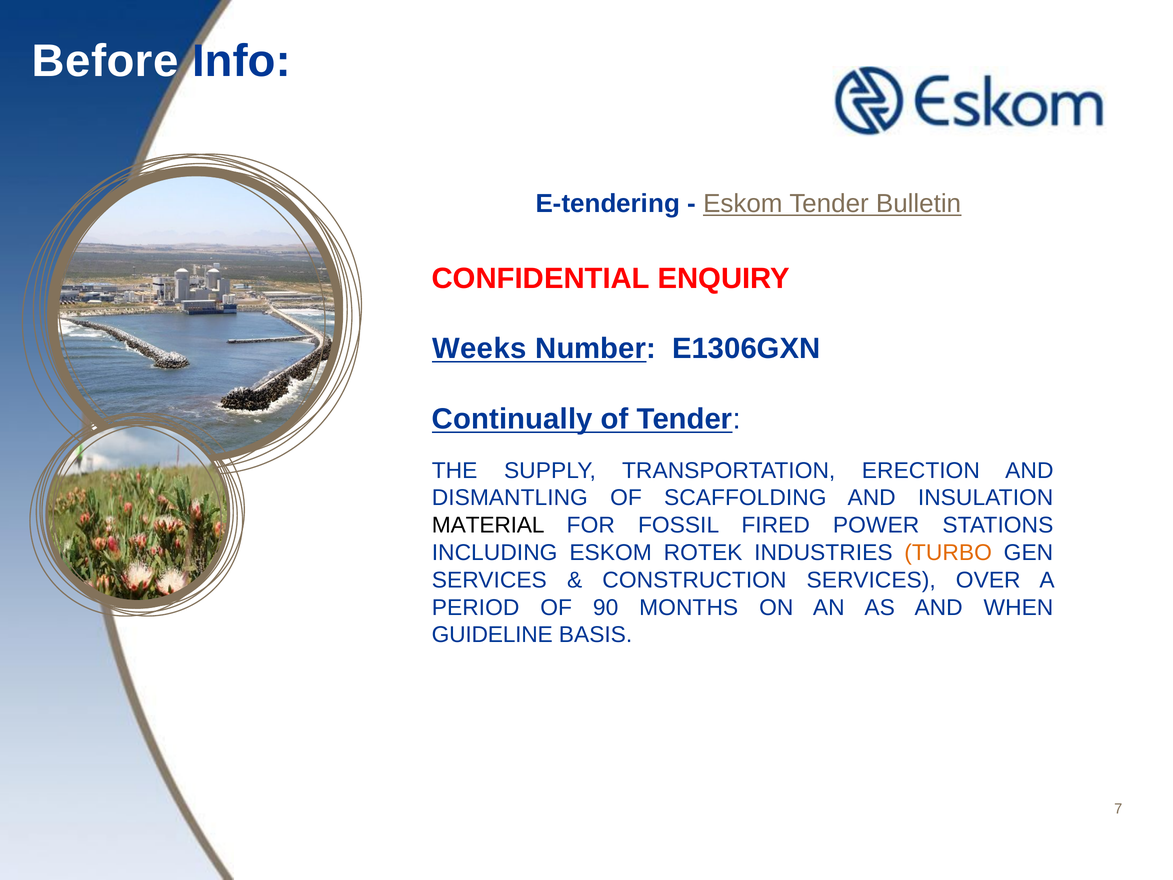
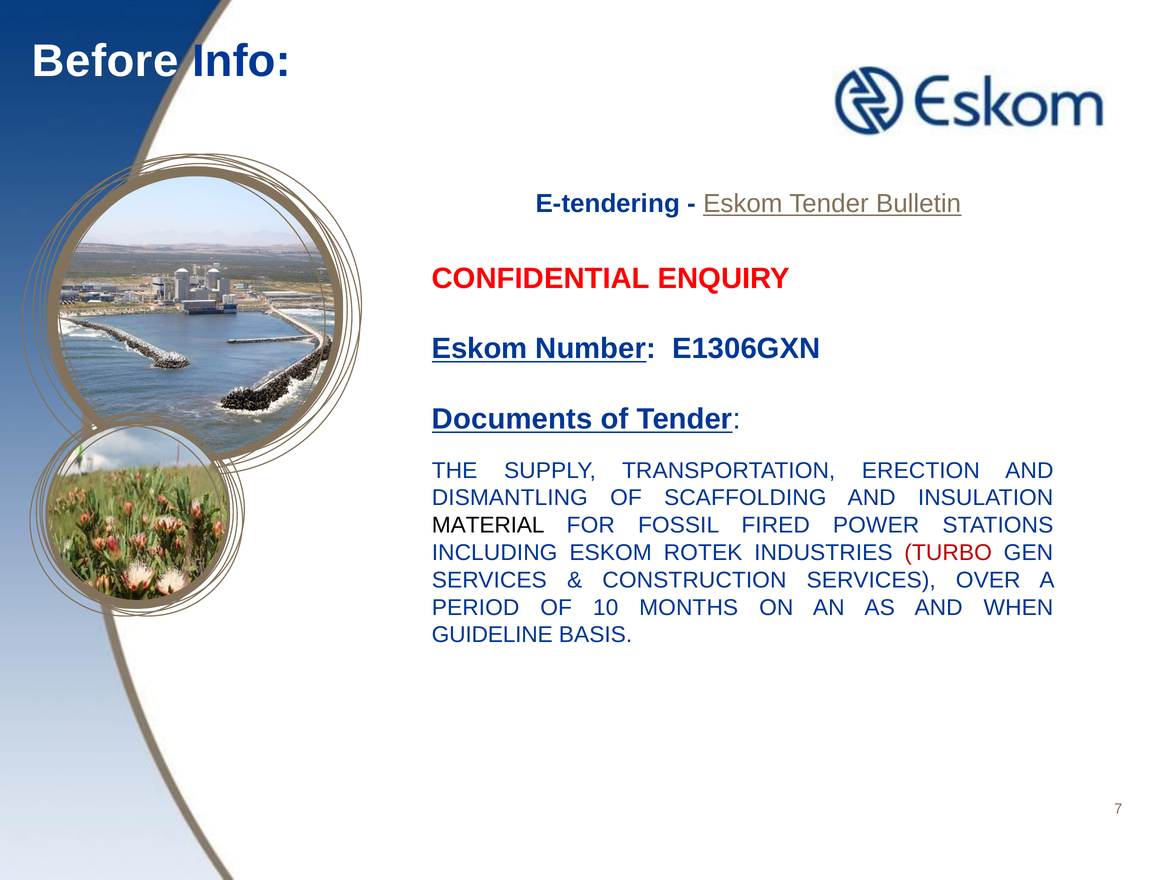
Weeks: Weeks -> Eskom (480, 349)
Continually: Continually -> Documents (512, 419)
TURBO colour: orange -> red (948, 553)
90: 90 -> 10 (606, 607)
